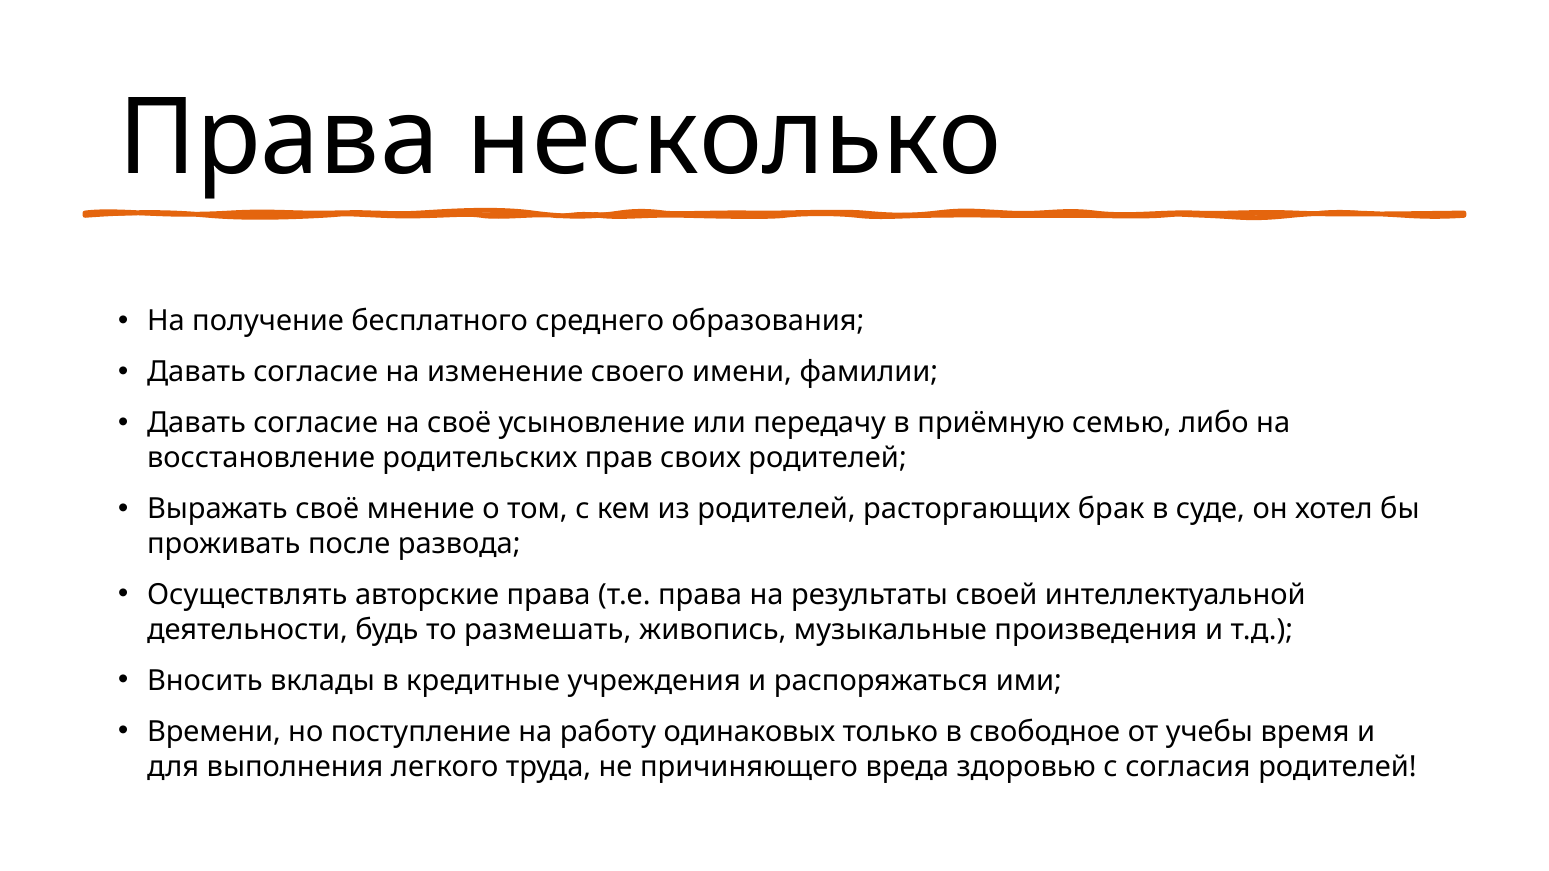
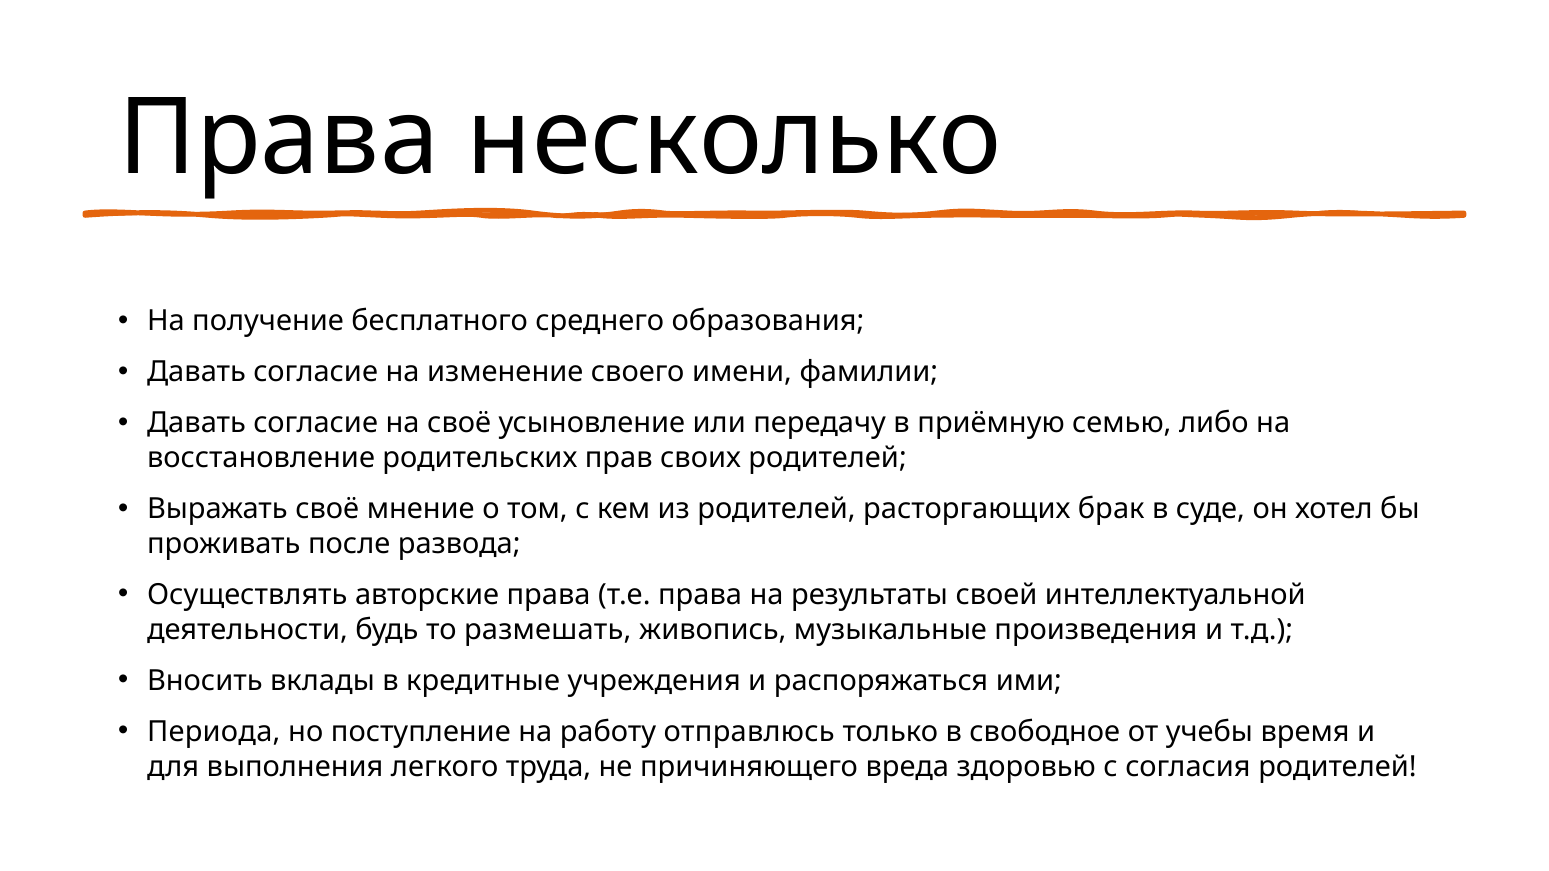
Времени: Времени -> Периода (214, 732)
одинаковых: одинаковых -> отправлюсь (749, 732)
